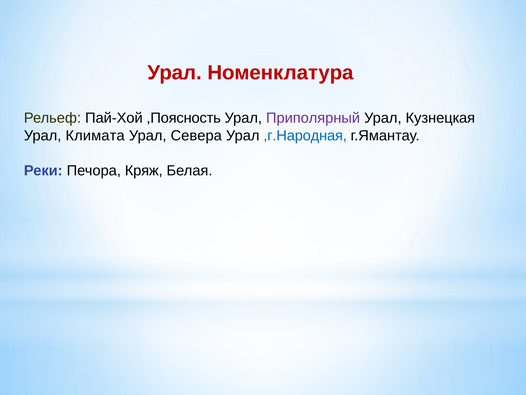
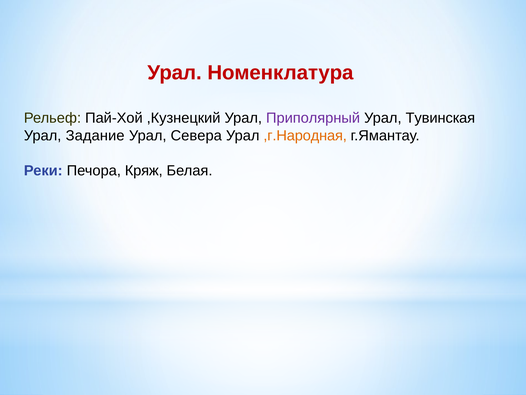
,Поясность: ,Поясность -> ,Кузнецкий (184, 118)
Кузнецкая: Кузнецкая -> Тувинская (440, 118)
Климата: Климата -> Задание (95, 135)
,г.Народная colour: blue -> orange (305, 135)
